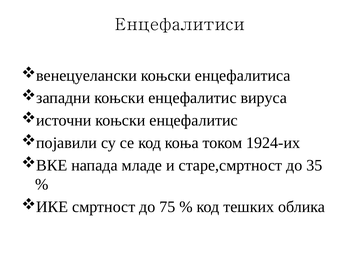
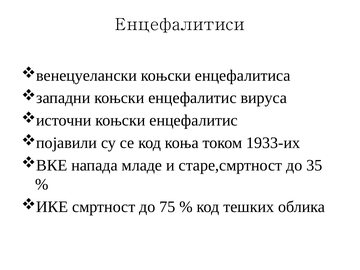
1924-их: 1924-их -> 1933-их (273, 143)
